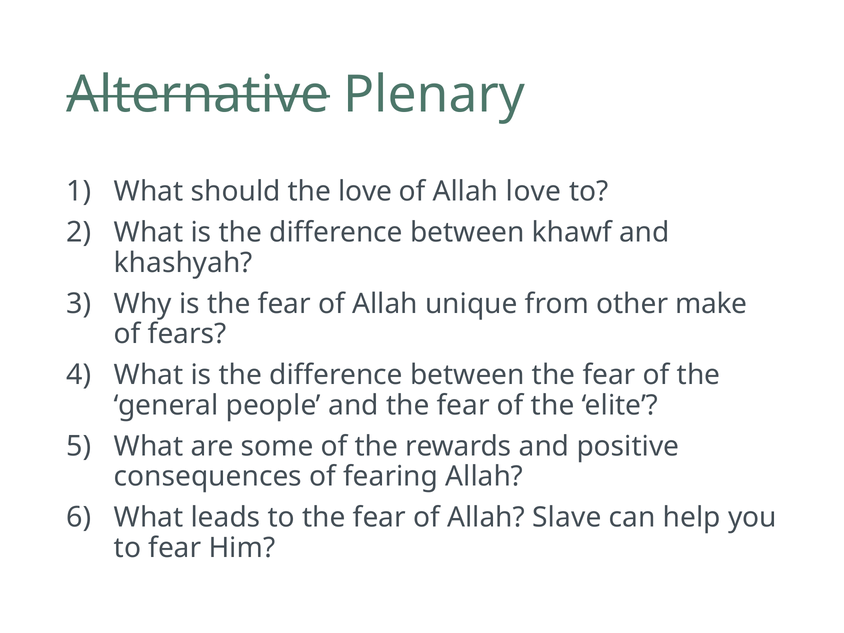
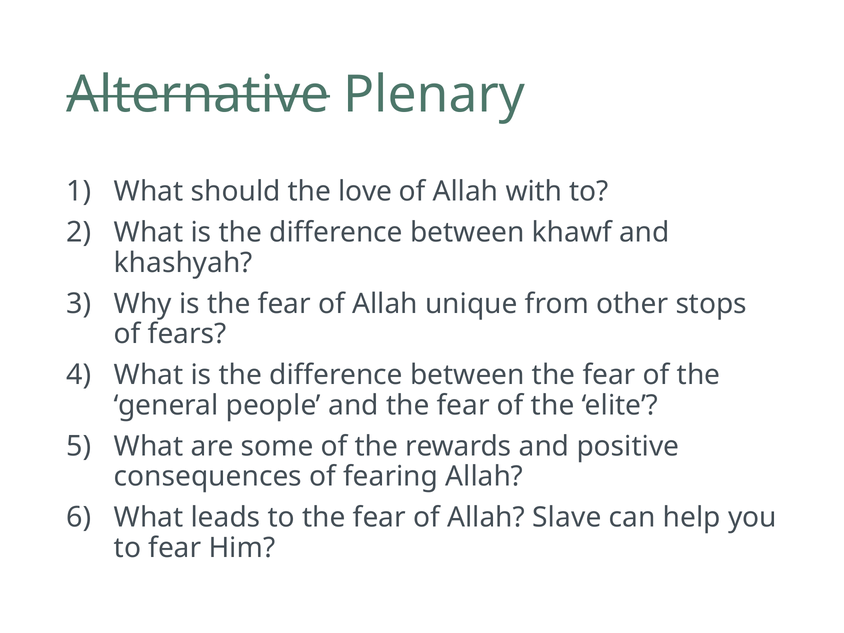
Allah love: love -> with (534, 192)
make: make -> stops (711, 304)
